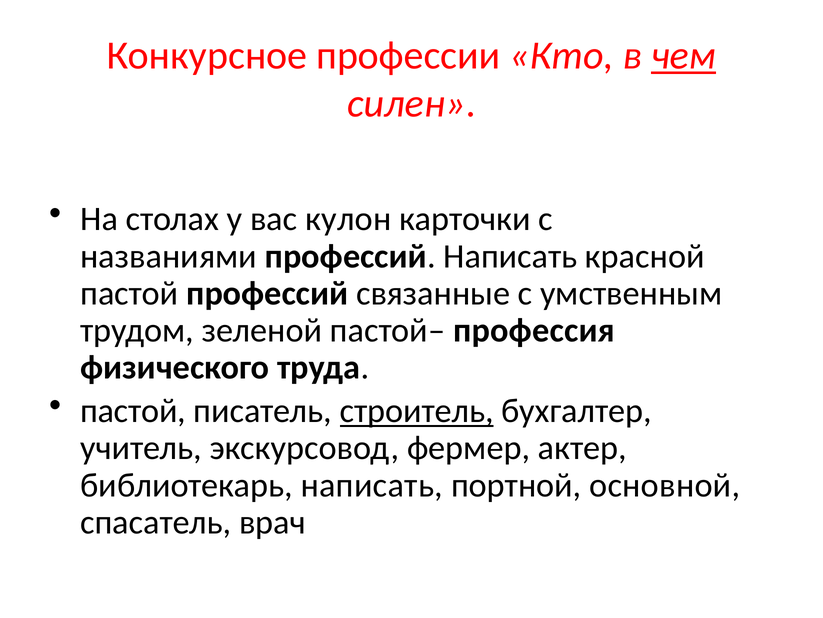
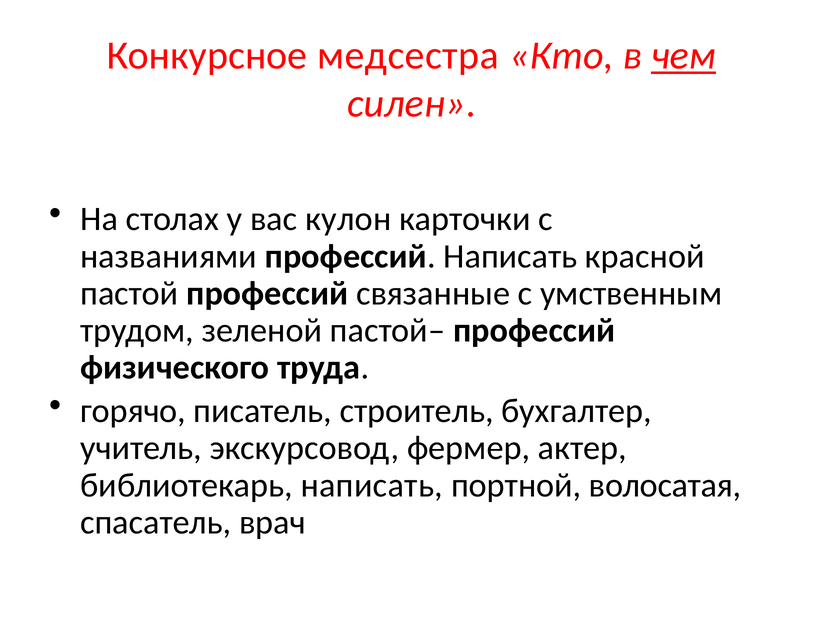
профессии: профессии -> медсестра (408, 56)
пастой– профессия: профессия -> профессий (534, 330)
пастой: пастой -> горячо (133, 411)
строитель underline: present -> none (417, 411)
основной: основной -> волосатая (665, 485)
